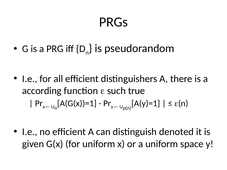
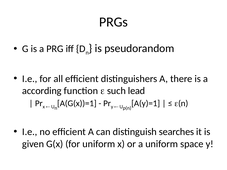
true: true -> lead (137, 91)
denoted: denoted -> searches (176, 132)
